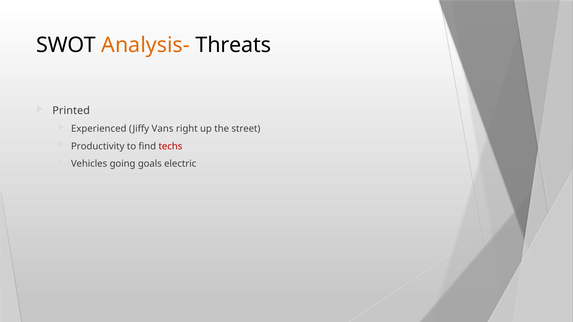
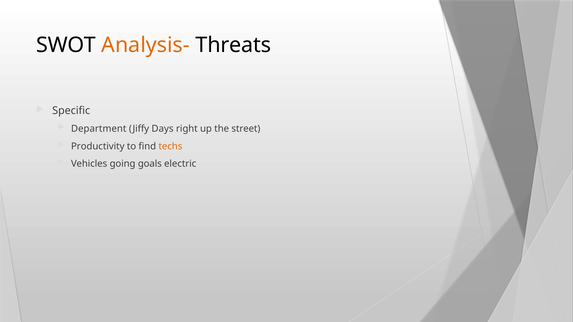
Printed: Printed -> Specific (71, 111)
Experienced: Experienced -> Department (99, 129)
Vans: Vans -> Days (163, 129)
techs colour: red -> orange (170, 146)
